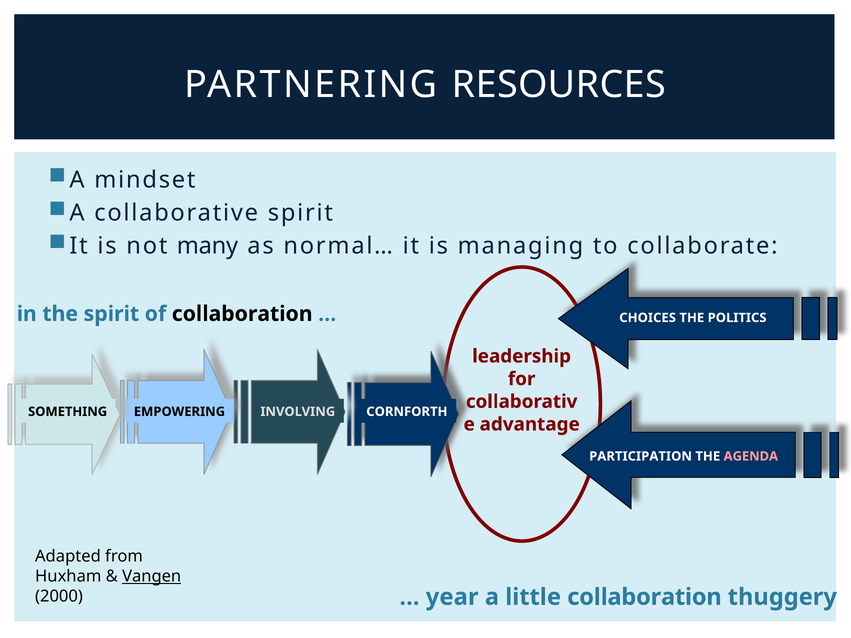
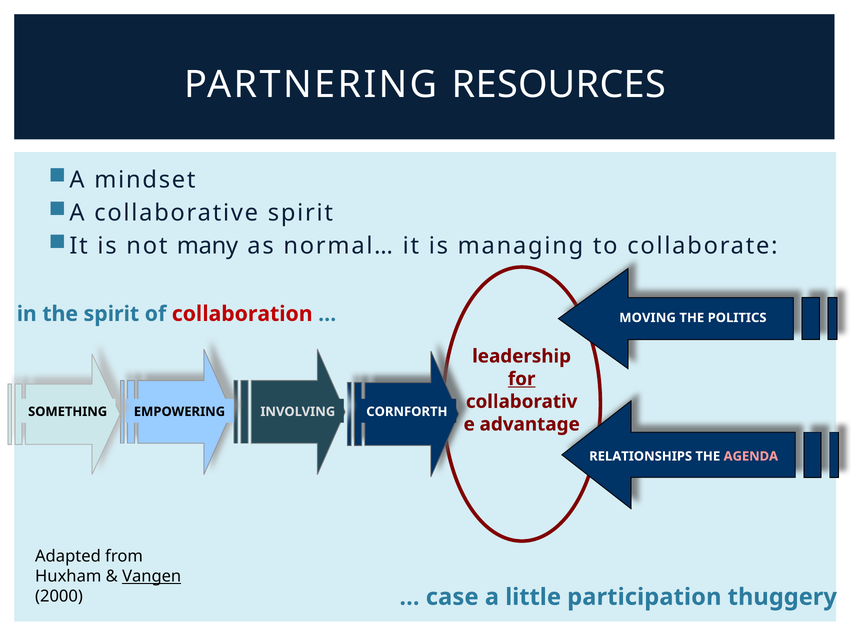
collaboration colour: black -> red (242, 314)
CHOICES: CHOICES -> MOVING (648, 318)
for underline: none -> present (522, 379)
PARTICIPATION: PARTICIPATION -> RELATIONSHIPS (641, 456)
year: year -> case (452, 597)
little collaboration: collaboration -> participation (644, 597)
